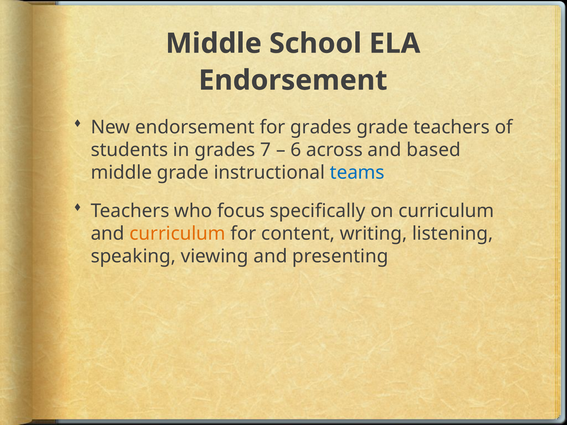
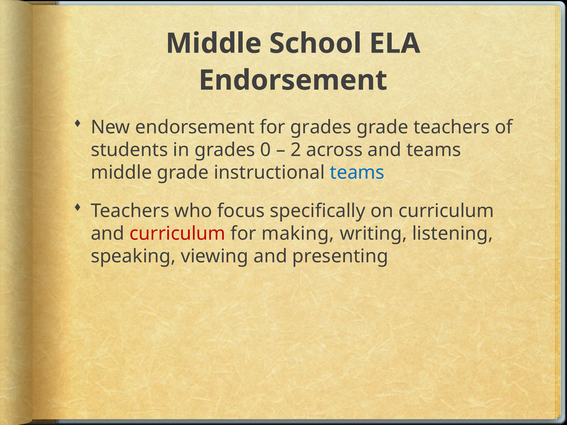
7: 7 -> 0 (266, 150)
6: 6 -> 2 (296, 150)
and based: based -> teams (434, 150)
curriculum colour: orange -> red (178, 234)
content: content -> making (298, 234)
